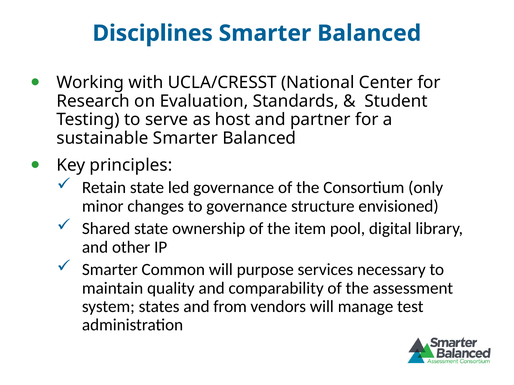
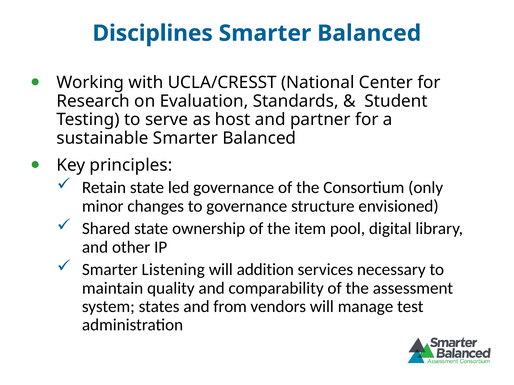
Common: Common -> Listening (173, 270)
purpose: purpose -> addition (265, 270)
